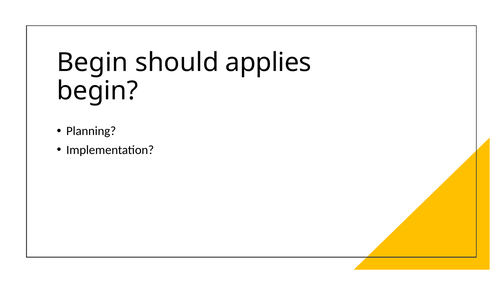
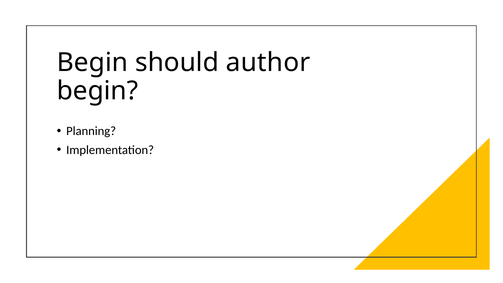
applies: applies -> author (268, 62)
